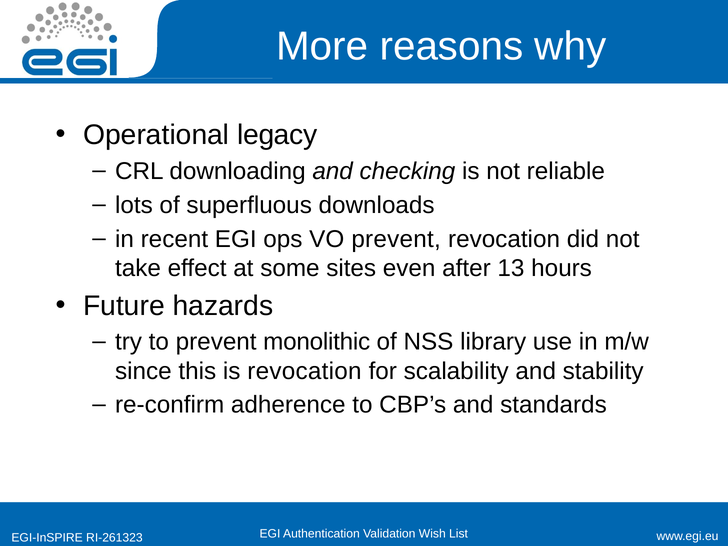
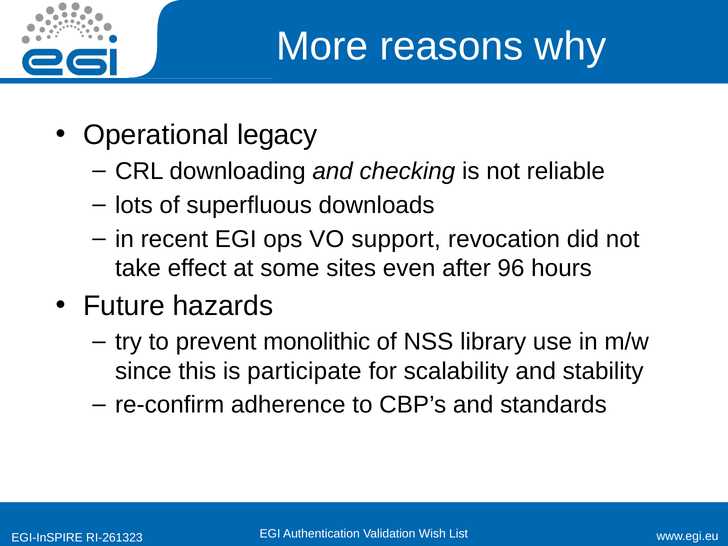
VO prevent: prevent -> support (396, 239)
13: 13 -> 96 (511, 268)
is revocation: revocation -> participate (304, 371)
